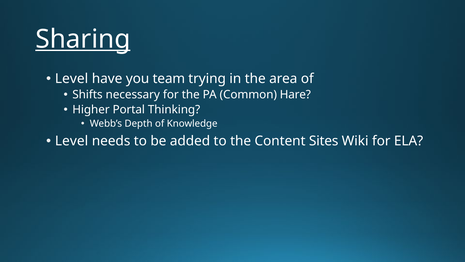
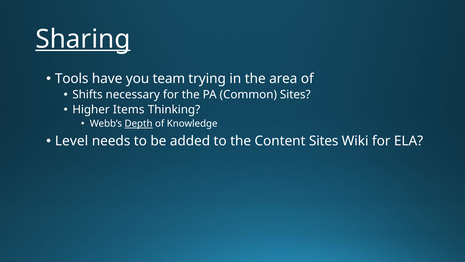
Level: Level -> Tools (72, 79)
Common Hare: Hare -> Sites (295, 95)
Portal: Portal -> Items (129, 110)
Depth underline: none -> present (139, 124)
